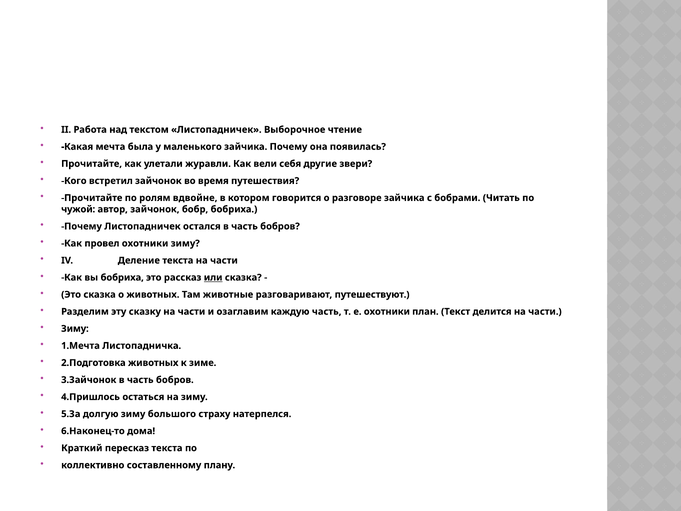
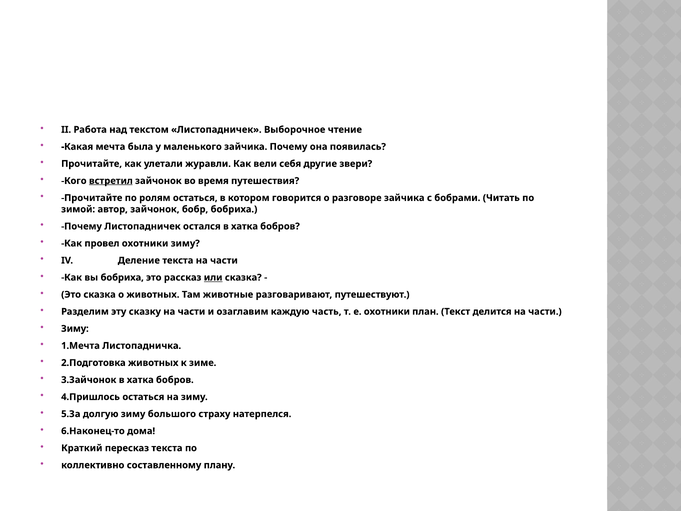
встретил underline: none -> present (111, 181)
ролям вдвойне: вдвойне -> остаться (195, 198)
чужой: чужой -> зимой (78, 209)
остался в часть: часть -> хатка (245, 226)
3.Зайчонок в часть: часть -> хатка (140, 380)
